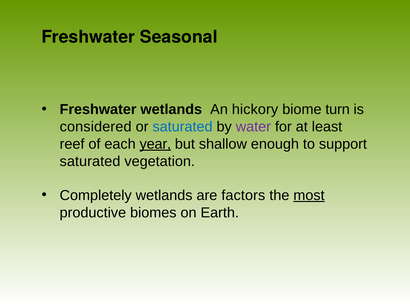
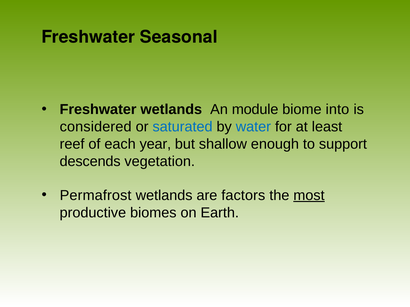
hickory: hickory -> module (255, 110)
turn: turn -> into (337, 110)
water colour: purple -> blue (253, 127)
year underline: present -> none (155, 144)
saturated: saturated -> descends (90, 162)
Completely: Completely -> Permafrost (96, 196)
